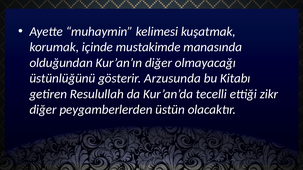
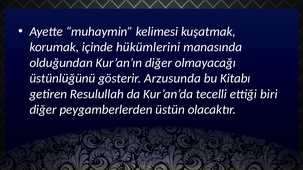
mustakimde: mustakimde -> hükümlerini (148, 47)
zikr: zikr -> biri (269, 94)
